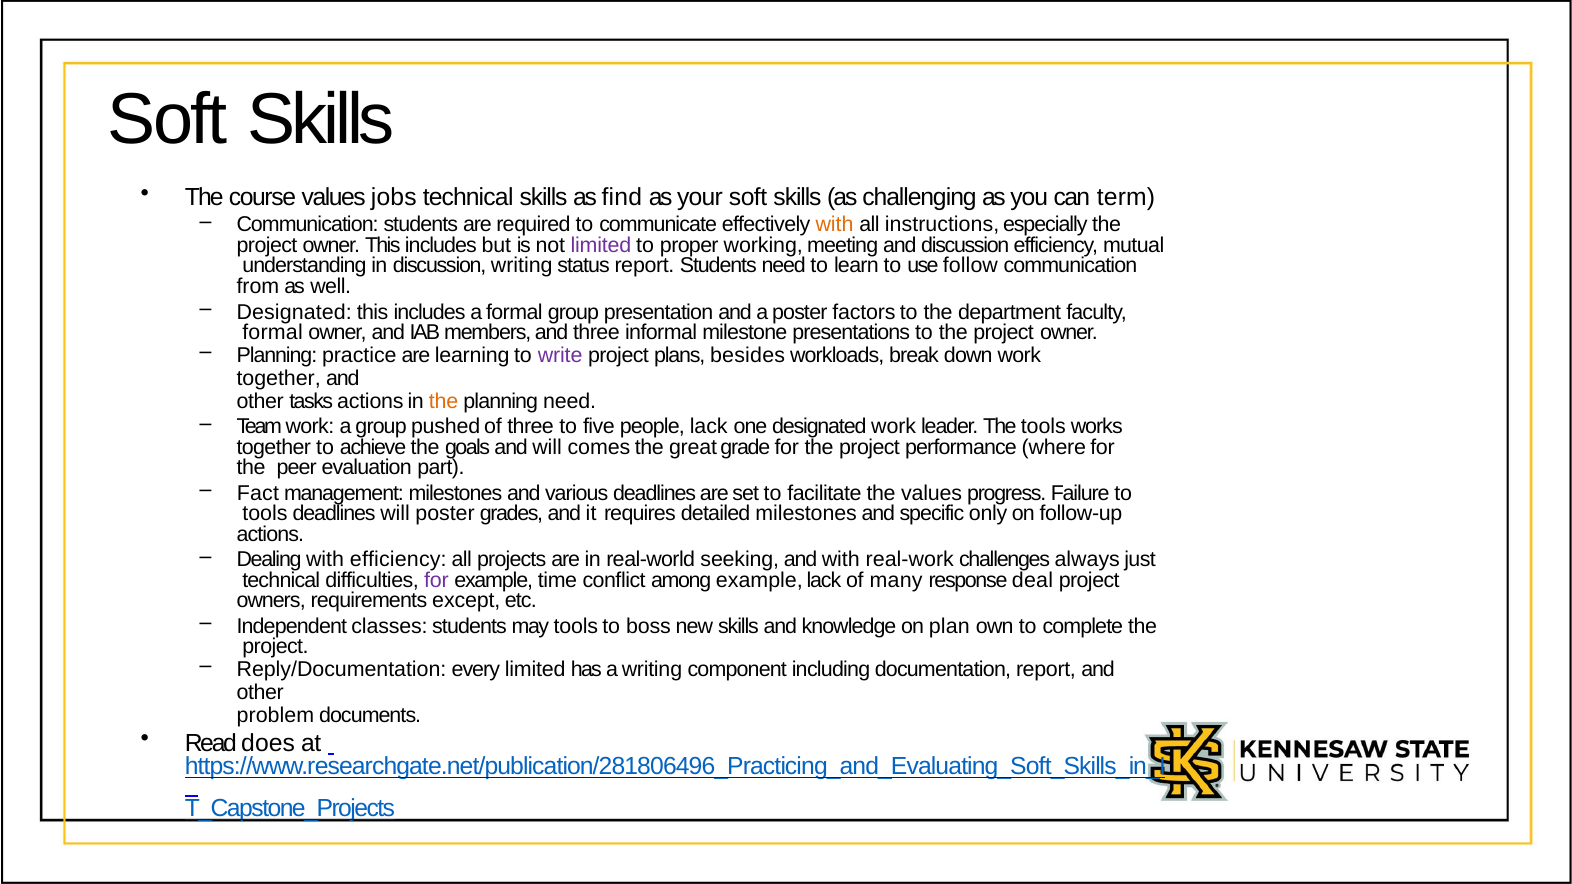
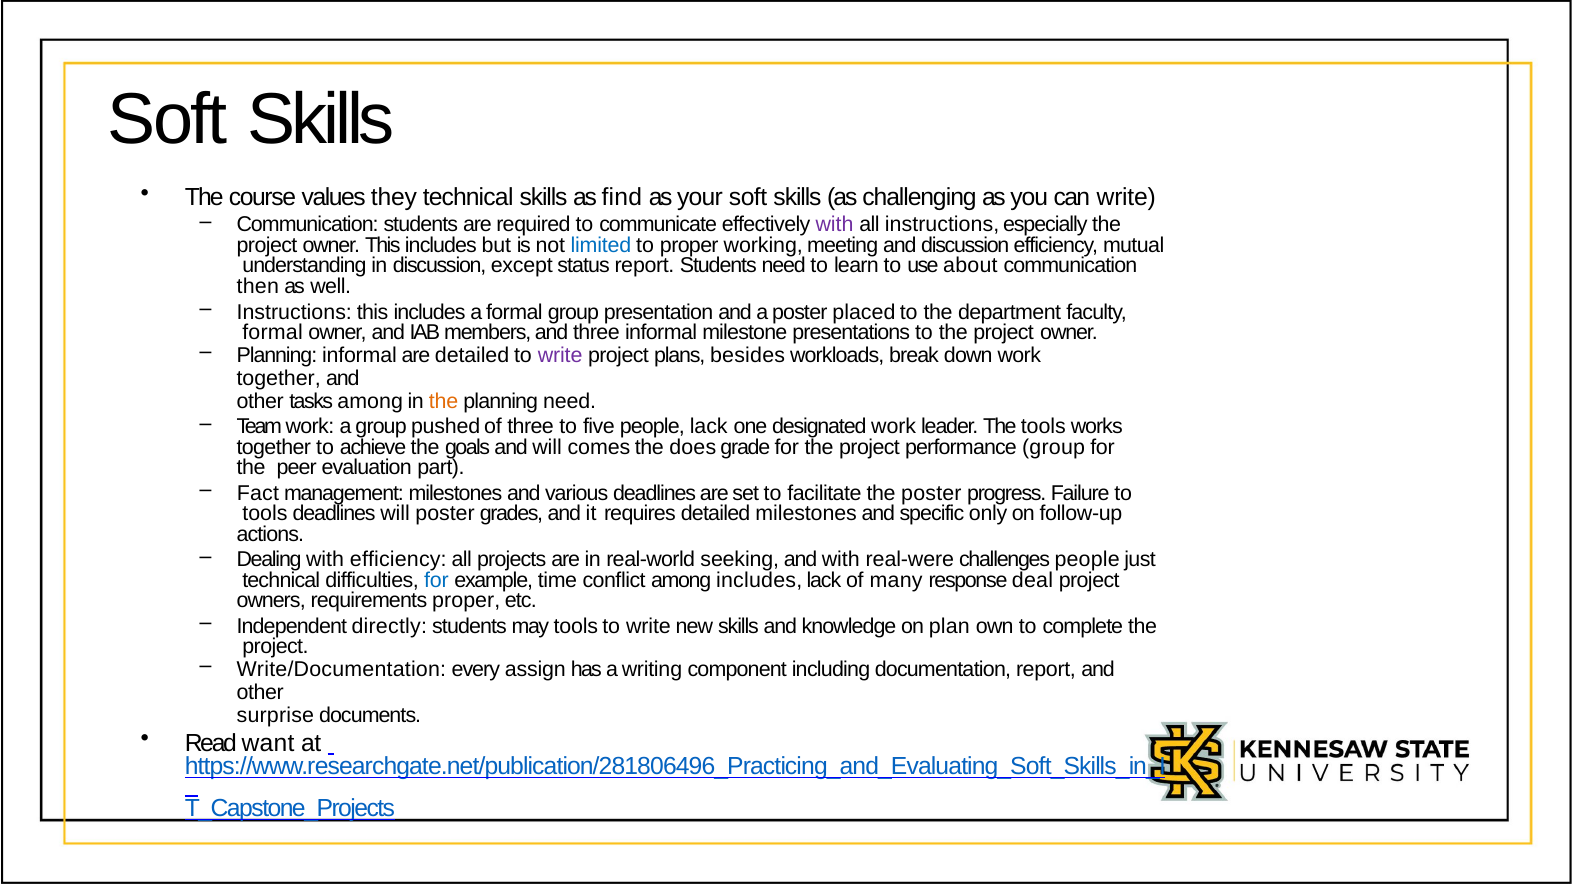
jobs: jobs -> they (394, 197)
can term: term -> write (1126, 197)
with colour: orange -> purple (835, 225)
limited colour: purple -> blue (601, 245)
discussion writing: writing -> except (522, 266)
follow: follow -> about (970, 266)
from: from -> then (258, 286)
Designated: Designated -> Instructions (294, 312)
factors: factors -> placed (864, 312)
Planning practice: practice -> informal (359, 355)
are learning: learning -> detailed (472, 355)
tasks actions: actions -> among (370, 401)
great: great -> does (693, 447)
performance where: where -> group (1054, 447)
the values: values -> poster (931, 493)
real-work: real-work -> real-were (910, 560)
challenges always: always -> people (1087, 560)
for colour: purple -> blue (436, 580)
among example: example -> includes (759, 580)
requirements except: except -> proper (466, 601)
classes: classes -> directly (389, 626)
boss: boss -> write (648, 626)
Reply/Documentation: Reply/Documentation -> Write/Documentation (341, 670)
every limited: limited -> assign (535, 670)
problem: problem -> surprise (275, 716)
does: does -> want (268, 743)
